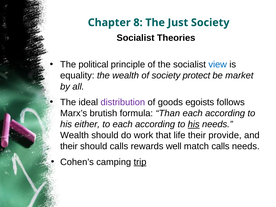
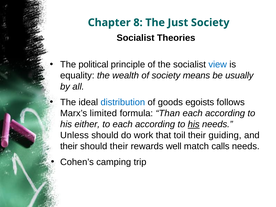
protect: protect -> means (196, 76)
market: market -> usually (239, 76)
distribution colour: purple -> blue (123, 102)
brutish: brutish -> limited (103, 113)
Wealth: Wealth -> Unless (74, 135)
life: life -> toil (180, 135)
provide: provide -> guiding (225, 135)
should calls: calls -> their (119, 146)
trip underline: present -> none (140, 162)
